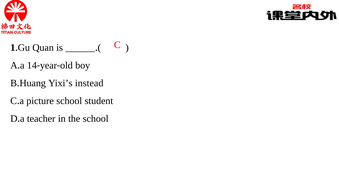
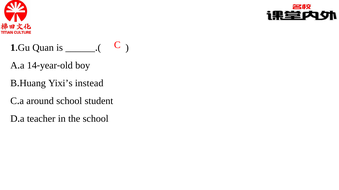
picture: picture -> around (40, 101)
